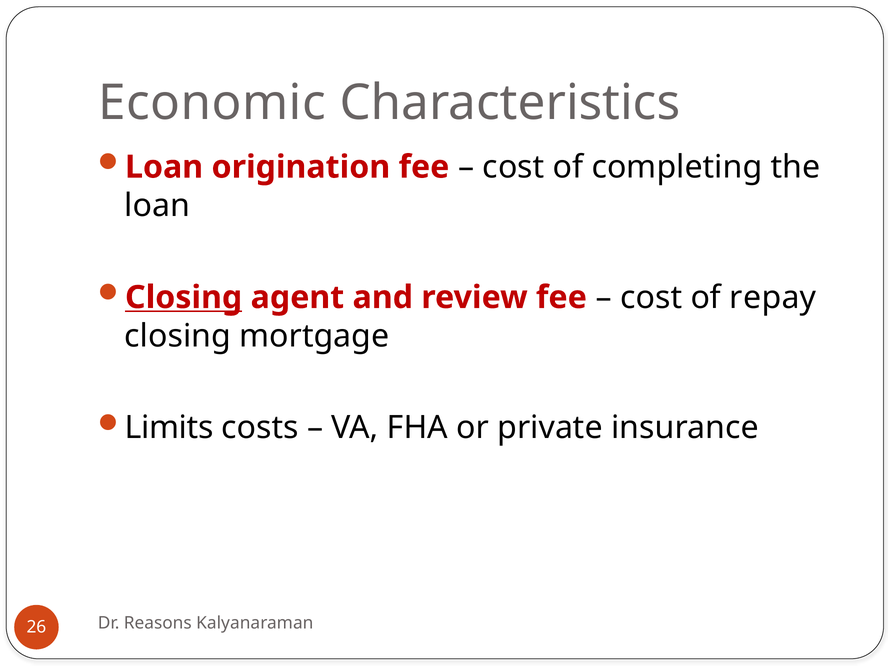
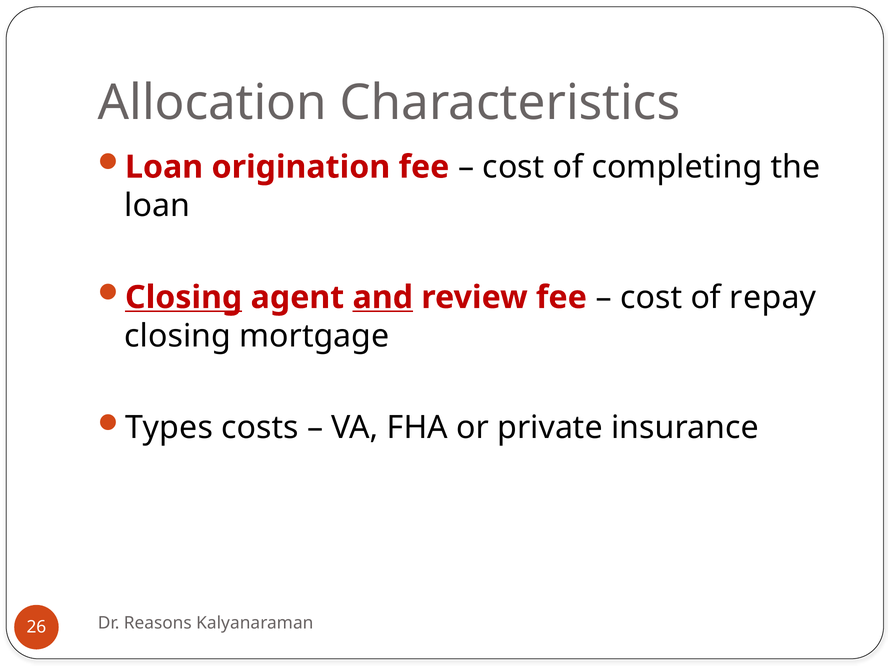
Economic: Economic -> Allocation (212, 103)
and underline: none -> present (383, 297)
Limits: Limits -> Types (169, 428)
